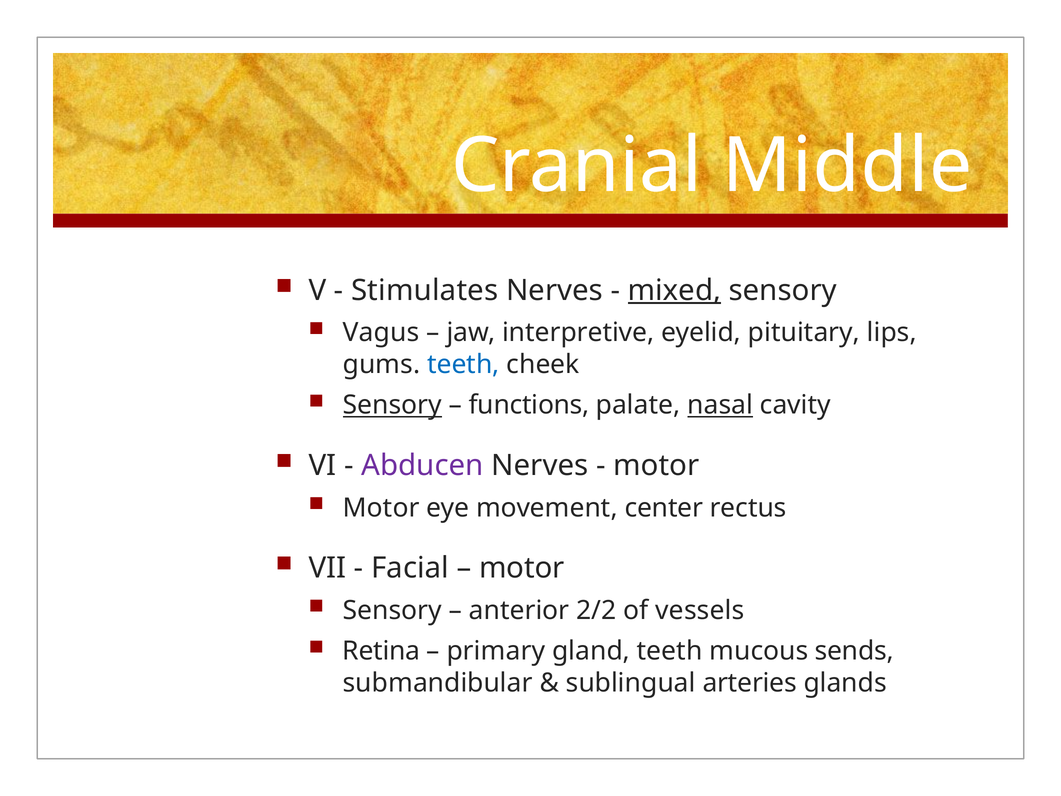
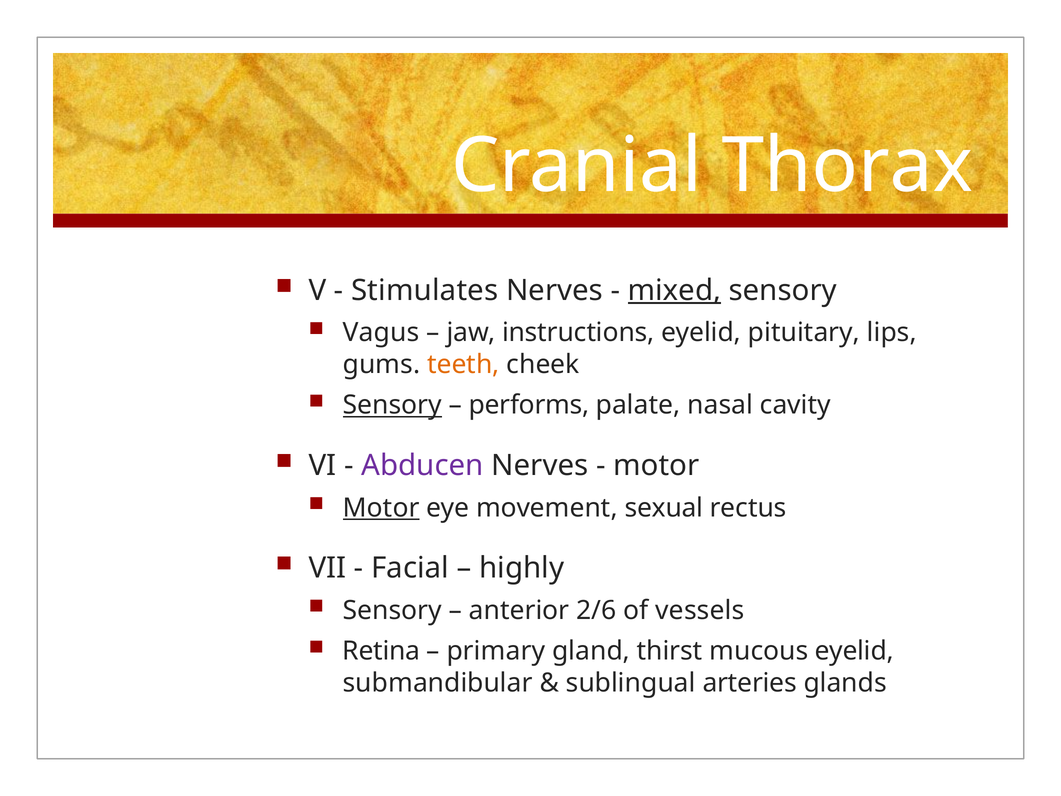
Middle: Middle -> Thorax (848, 166)
interpretive: interpretive -> instructions (578, 333)
teeth colour: blue -> orange (463, 364)
functions: functions -> performs (529, 405)
nasal underline: present -> none (720, 405)
Motor underline: none -> present (381, 508)
center: center -> sexual (664, 508)
motor: motor -> highly (522, 568)
2/2: 2/2 -> 2/6 (596, 610)
gland teeth: teeth -> thirst (670, 651)
mucous sends: sends -> eyelid (854, 651)
